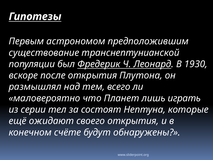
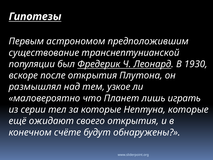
всего: всего -> узкое (119, 87)
за состоят: состоят -> которые (101, 109)
